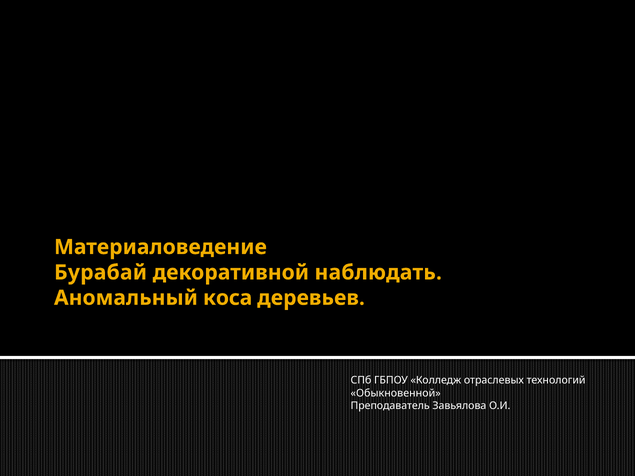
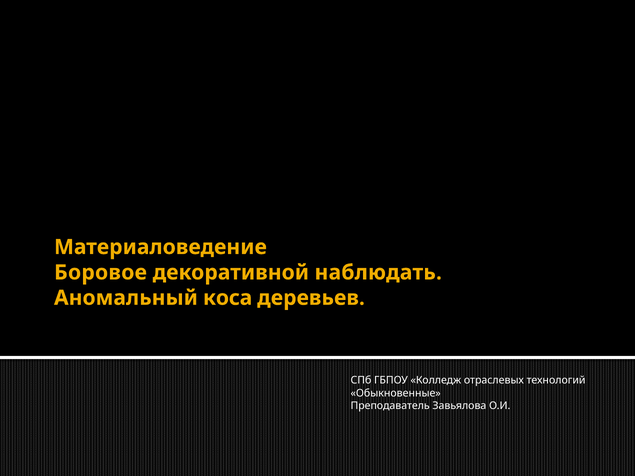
Бурабай: Бурабай -> Боровое (100, 273)
Обыкновенной: Обыкновенной -> Обыкновенные (396, 393)
